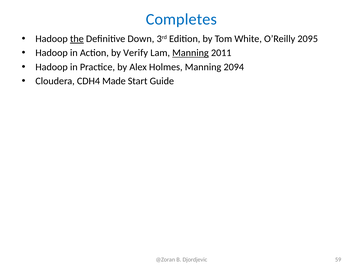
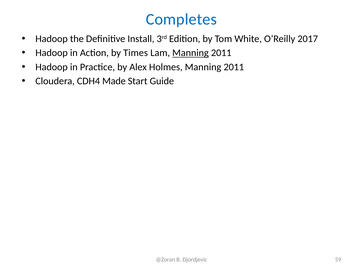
the underline: present -> none (77, 39)
Down: Down -> Install (141, 39)
2095: 2095 -> 2017 (308, 39)
Verify: Verify -> Times (136, 53)
Holmes Manning 2094: 2094 -> 2011 (234, 67)
